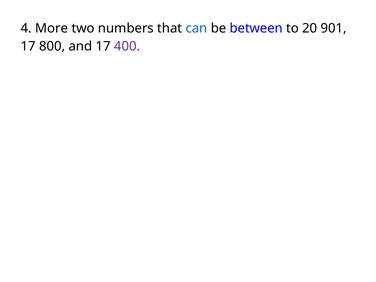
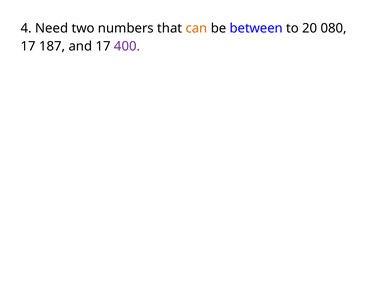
More: More -> Need (52, 28)
can colour: blue -> orange (196, 28)
901: 901 -> 080 (334, 28)
800: 800 -> 187 (52, 46)
